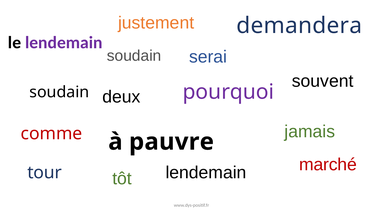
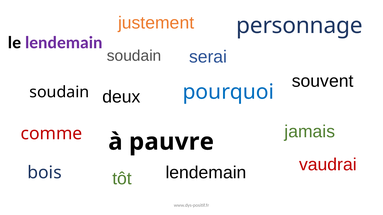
demandera: demandera -> personnage (299, 26)
pourquoi colour: purple -> blue (228, 92)
marché: marché -> vaudrai (328, 165)
tour: tour -> bois (44, 173)
